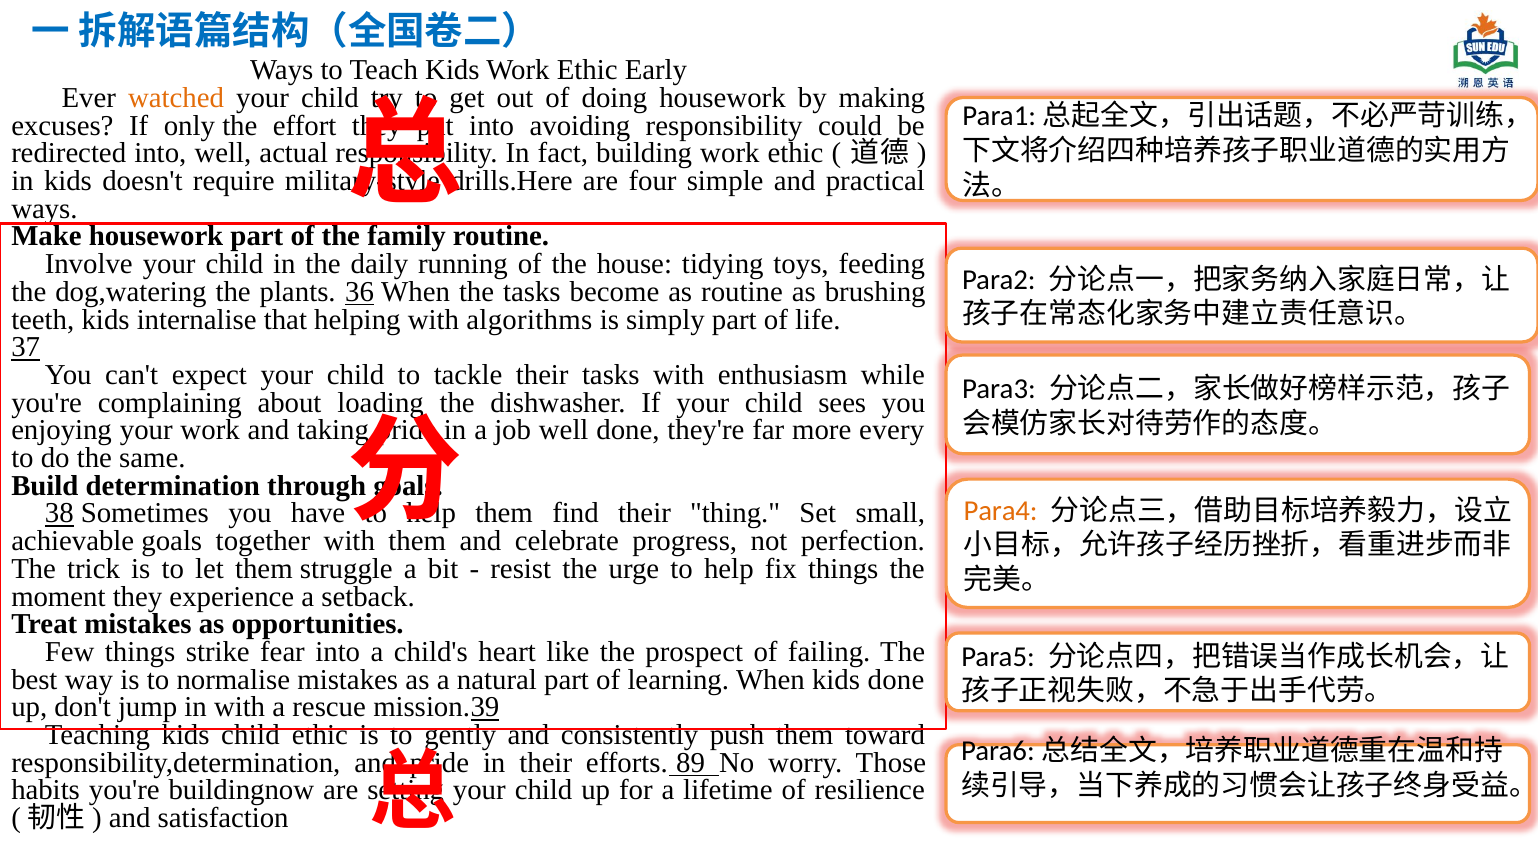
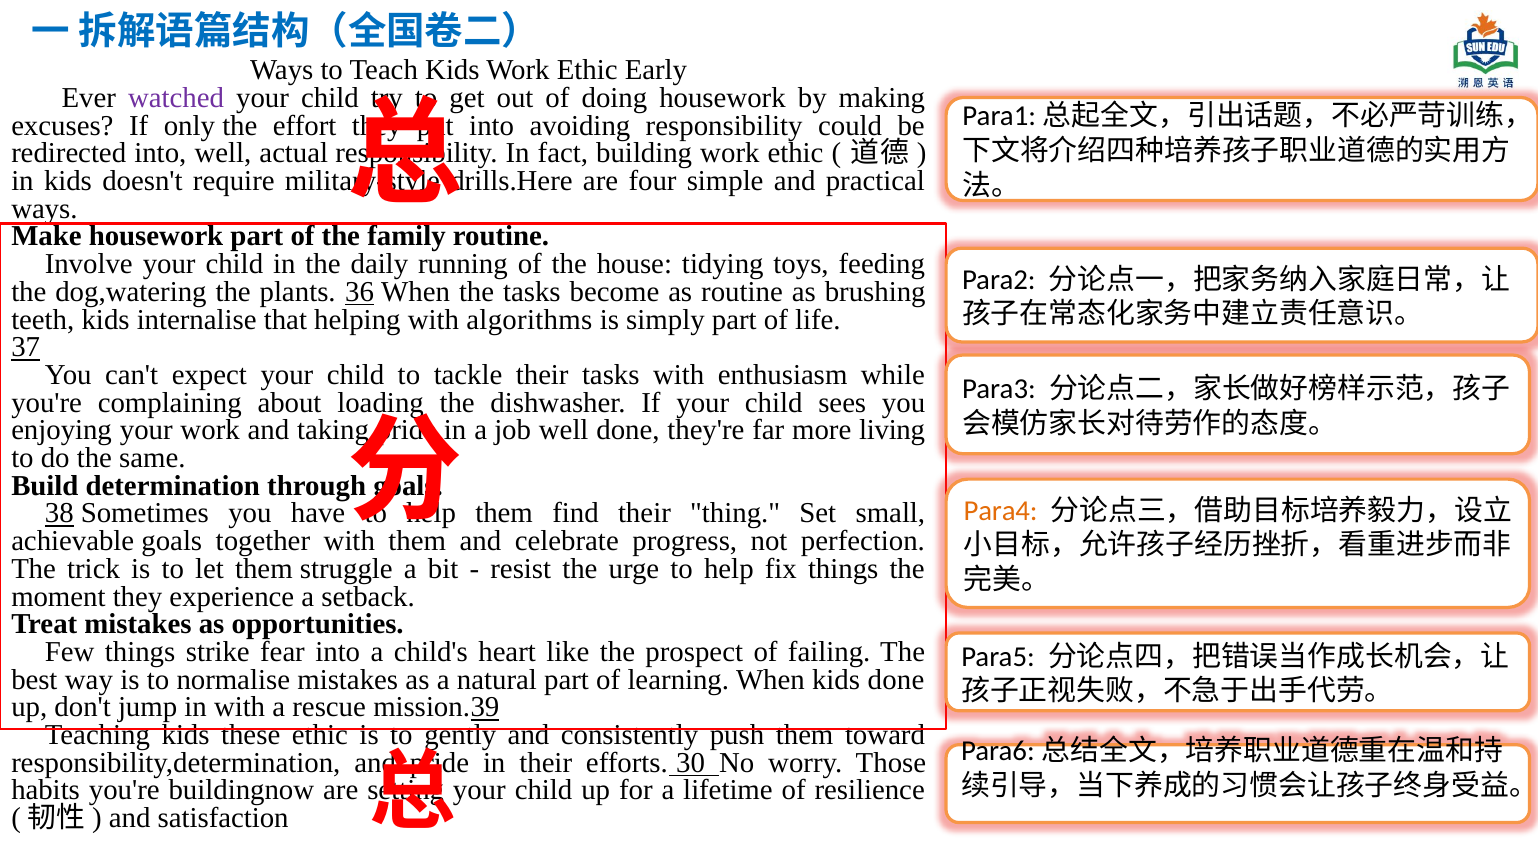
watched colour: orange -> purple (176, 98)
every: every -> living (892, 430)
kids child: child -> these (251, 735)
89: 89 -> 30 (691, 763)
